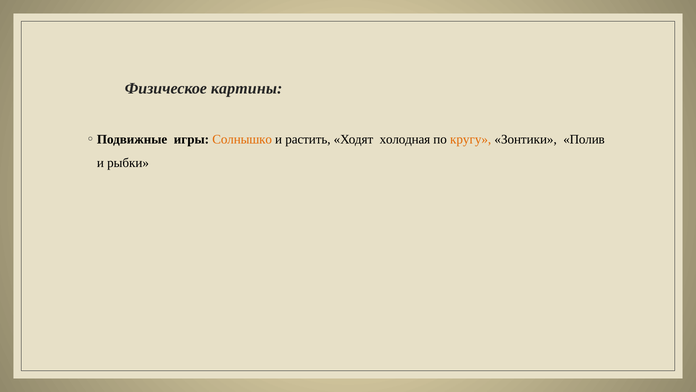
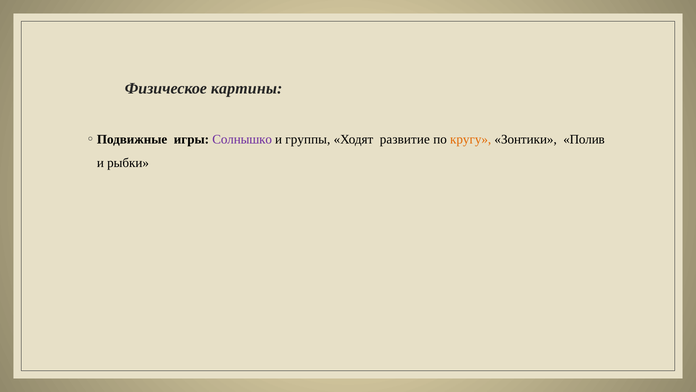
Солнышко colour: orange -> purple (242, 139)
растить: растить -> группы (308, 139)
холодная: холодная -> развитие (405, 139)
